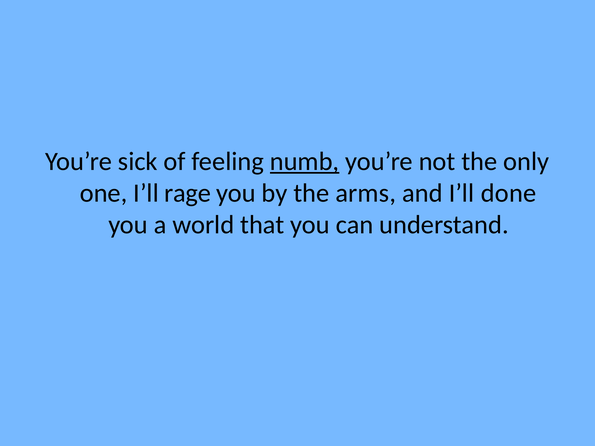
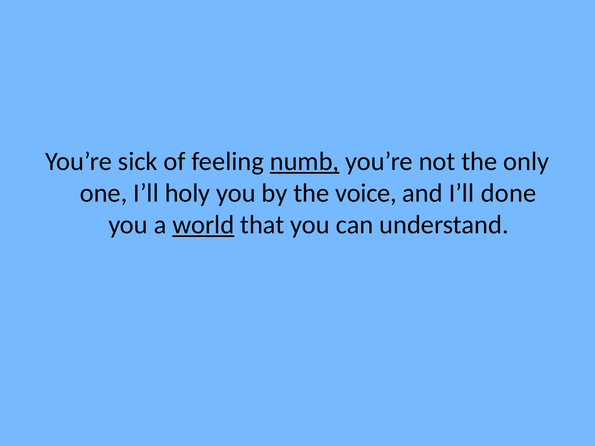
rage: rage -> holy (187, 193)
arms: arms -> voice (366, 193)
world underline: none -> present (203, 225)
